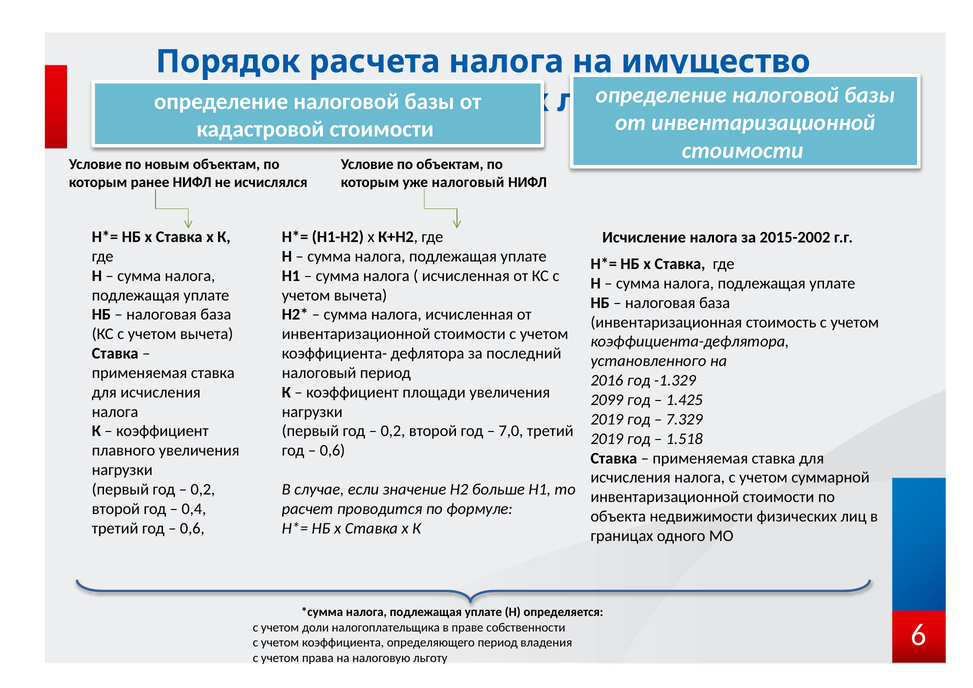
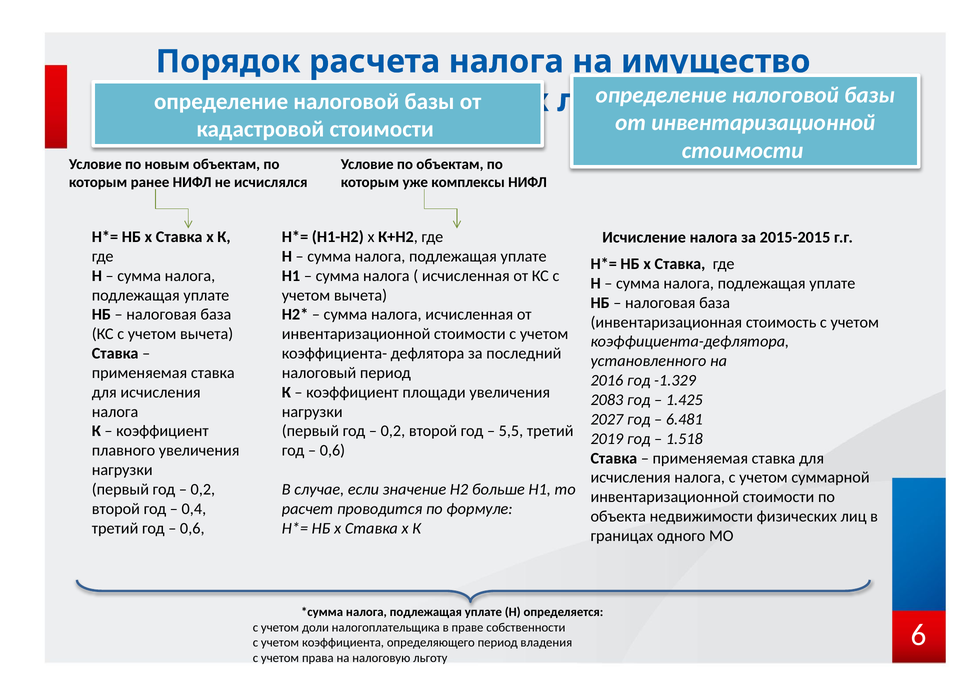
уже налоговый: налоговый -> комплексы (468, 182)
2015-2002: 2015-2002 -> 2015-2015 (795, 237)
2099: 2099 -> 2083 (607, 400)
2019: 2019 -> 2027 (607, 419)
7.329: 7.329 -> 6.481 (684, 419)
7,0: 7,0 -> 5,5 (511, 431)
